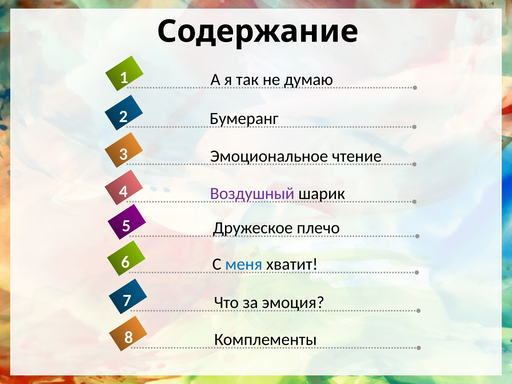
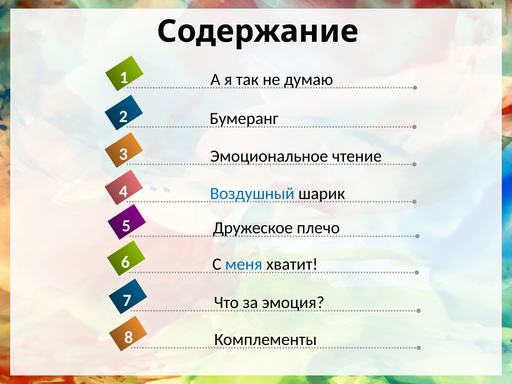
Воздушный colour: purple -> blue (252, 193)
